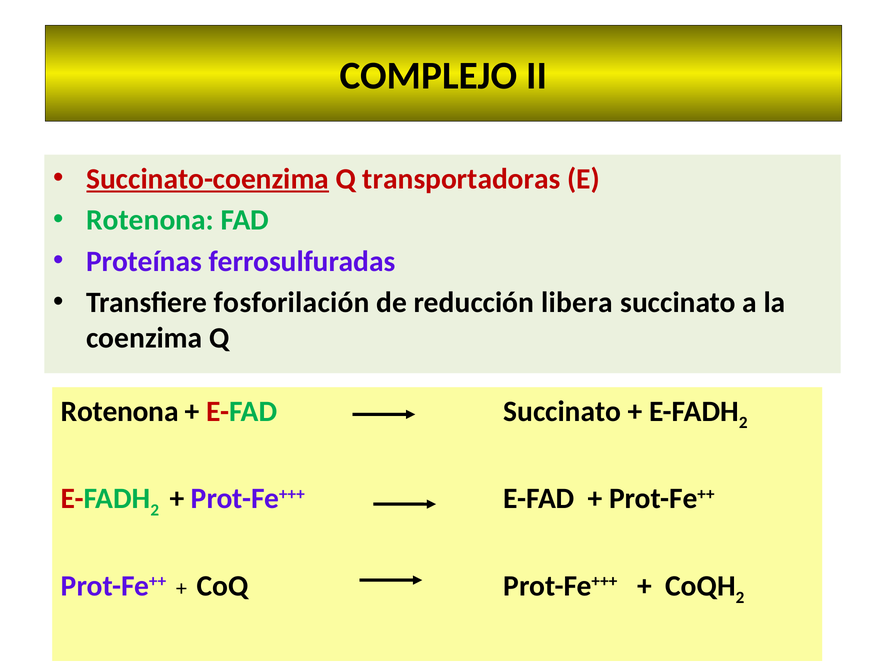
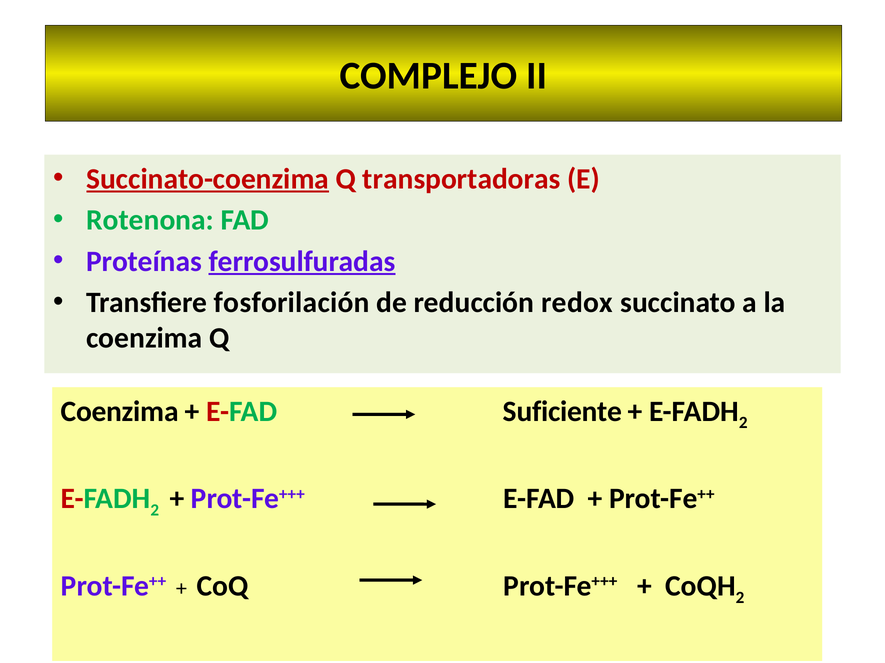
ferrosulfuradas underline: none -> present (302, 262)
libera: libera -> redox (577, 303)
Rotenona: Rotenona -> Coenzima (120, 412)
E-FAD Succinato: Succinato -> Suficiente (562, 412)
